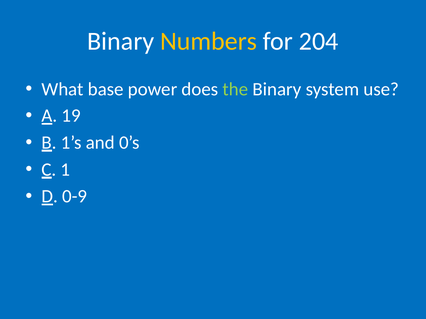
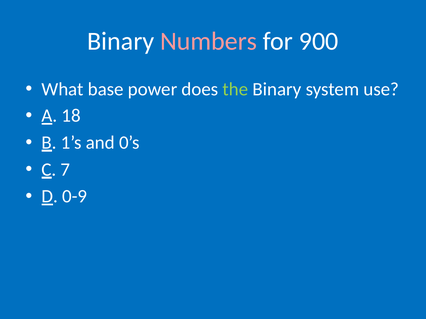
Numbers colour: yellow -> pink (209, 41)
204: 204 -> 900 (319, 41)
19: 19 -> 18 (71, 116)
1: 1 -> 7 (65, 170)
